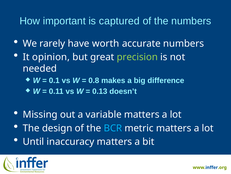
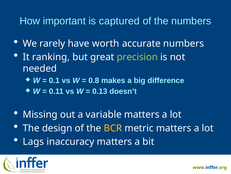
opinion: opinion -> ranking (51, 57)
BCR colour: light blue -> yellow (113, 128)
Until: Until -> Lags (33, 141)
